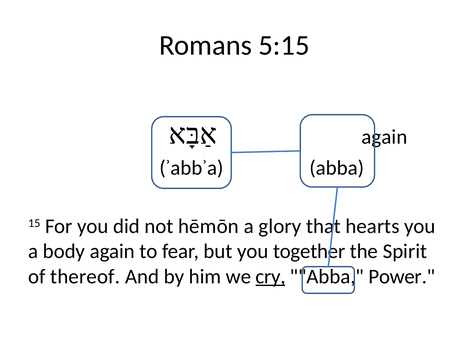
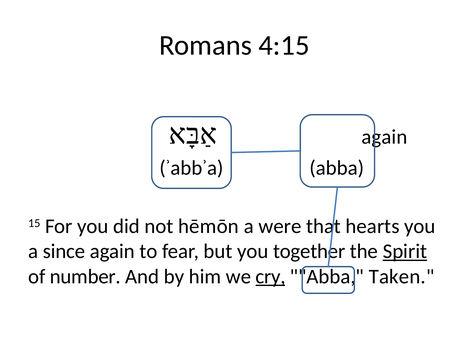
5:15: 5:15 -> 4:15 (284, 45)
glory: glory -> were (280, 226)
body: body -> since (64, 251)
Spirit underline: none -> present (405, 251)
thereof: thereof -> number (85, 276)
Power: Power -> Taken (402, 276)
